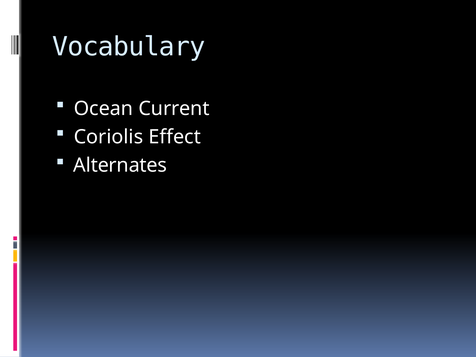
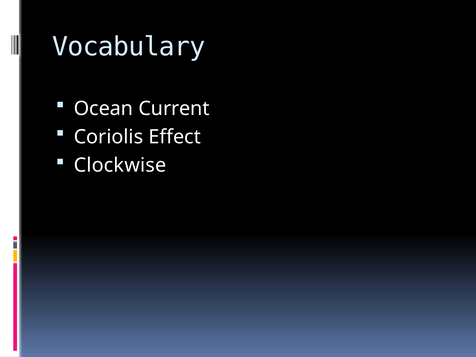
Alternates: Alternates -> Clockwise (120, 165)
